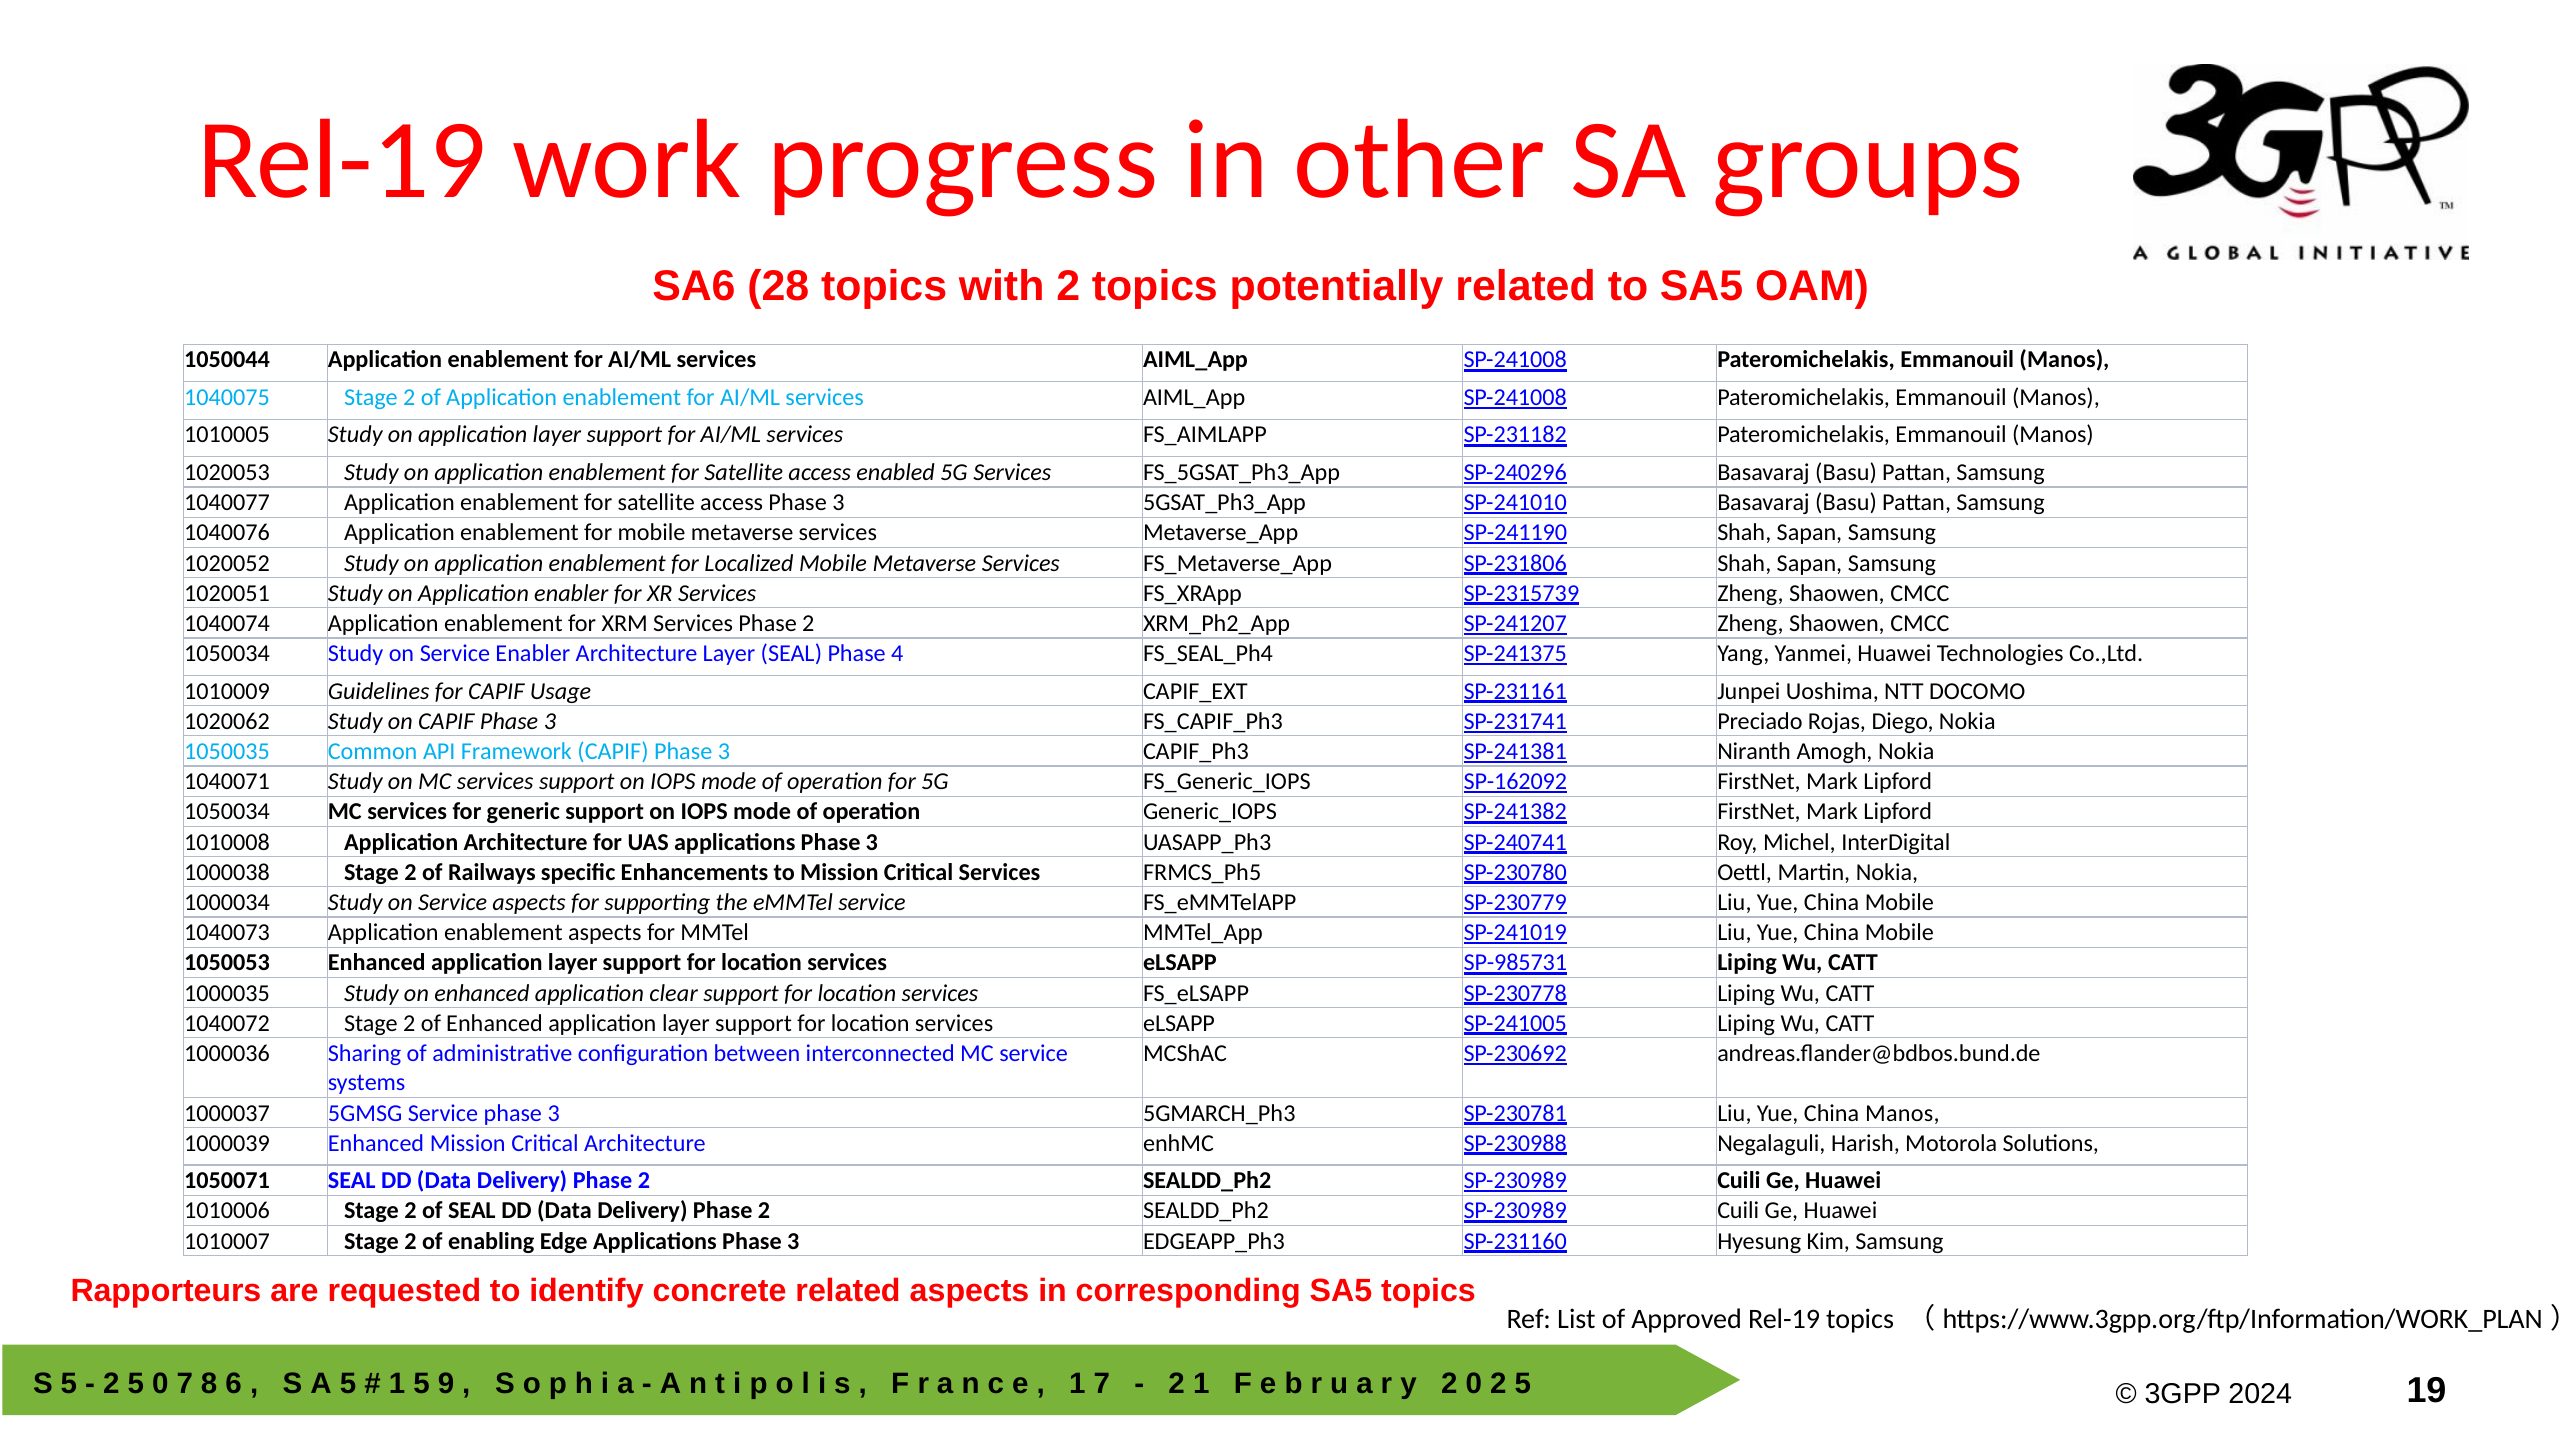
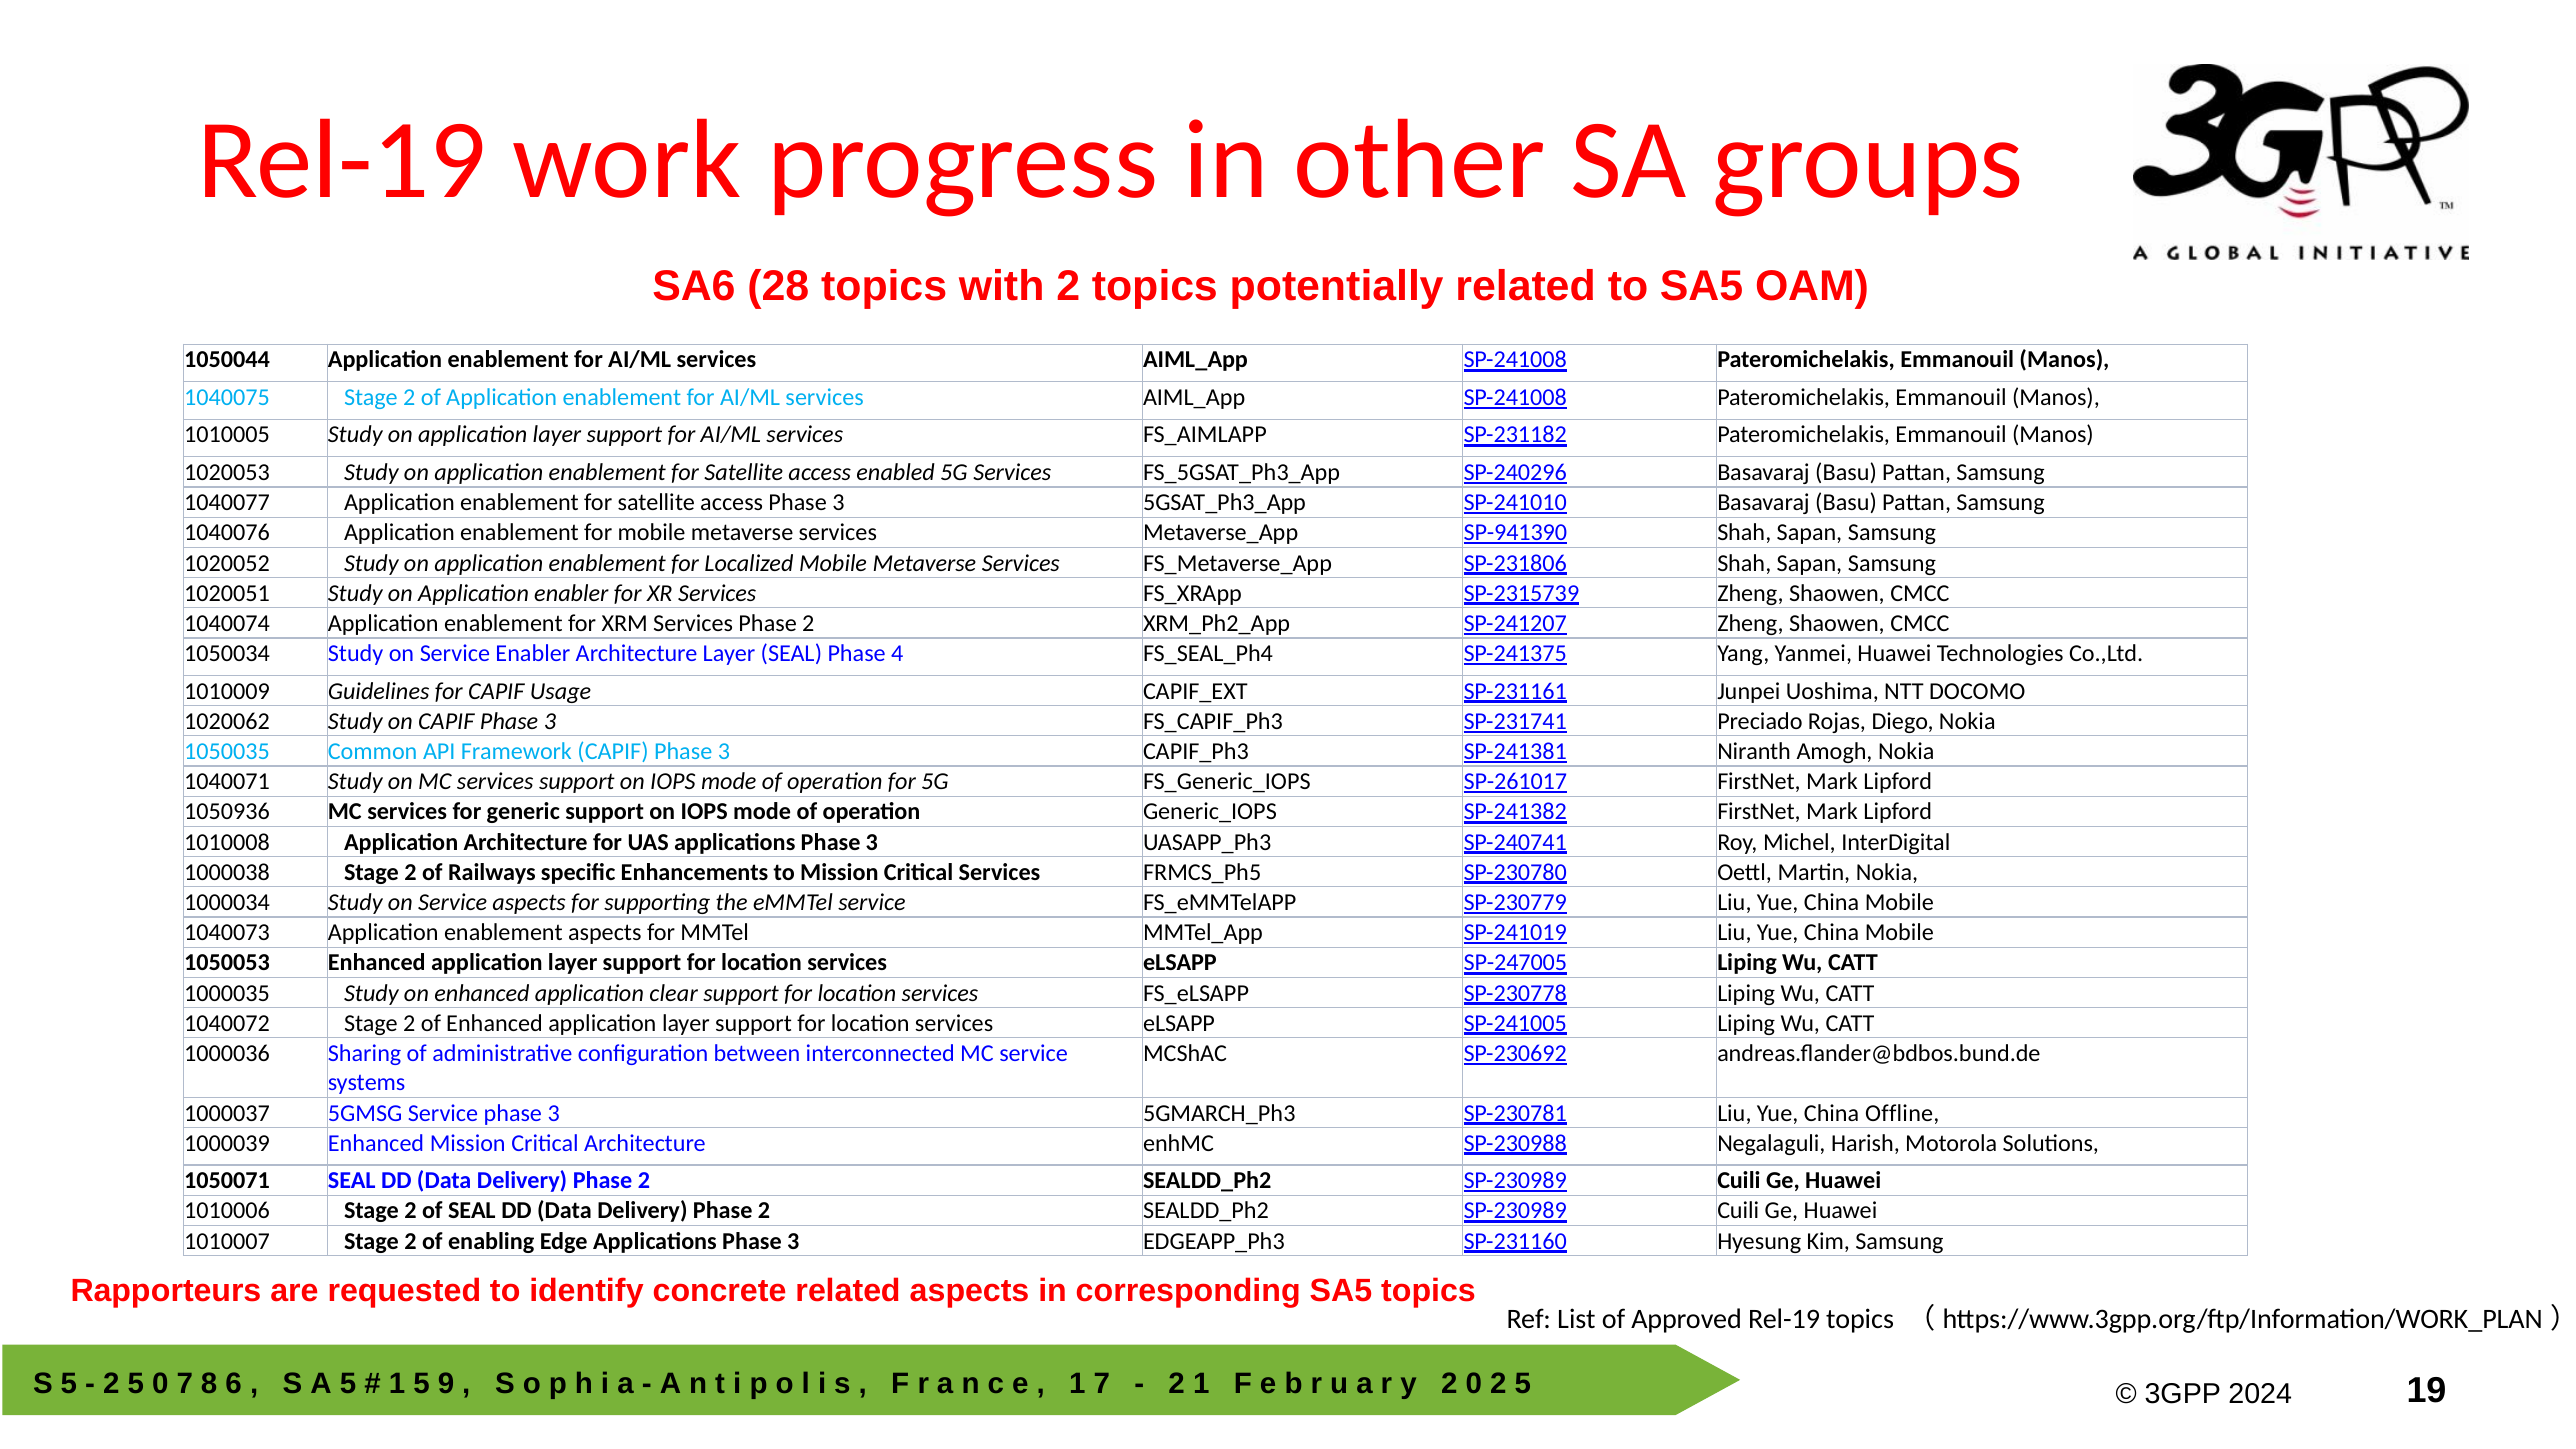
SP-241190: SP-241190 -> SP-941390 (1515, 533)
SP-162092: SP-162092 -> SP-261017 (1515, 782)
1050034: 1050034 -> 1050936 (227, 812)
SP-985731: SP-985731 -> SP-247005 (1515, 963)
China Manos: Manos -> Offline (1902, 1113)
